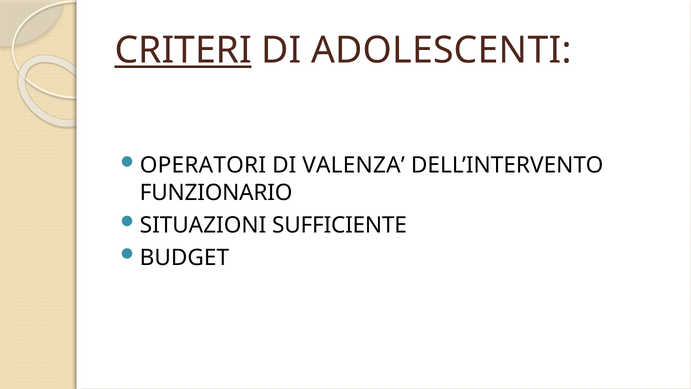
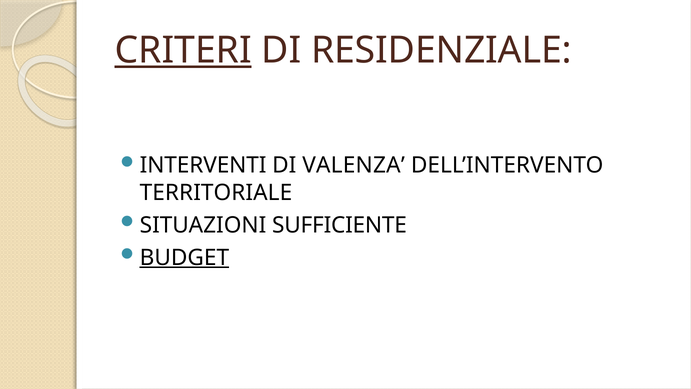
ADOLESCENTI: ADOLESCENTI -> RESIDENZIALE (442, 50)
OPERATORI: OPERATORI -> INTERVENTI (203, 165)
FUNZIONARIO: FUNZIONARIO -> TERRITORIALE (216, 192)
BUDGET underline: none -> present (184, 257)
